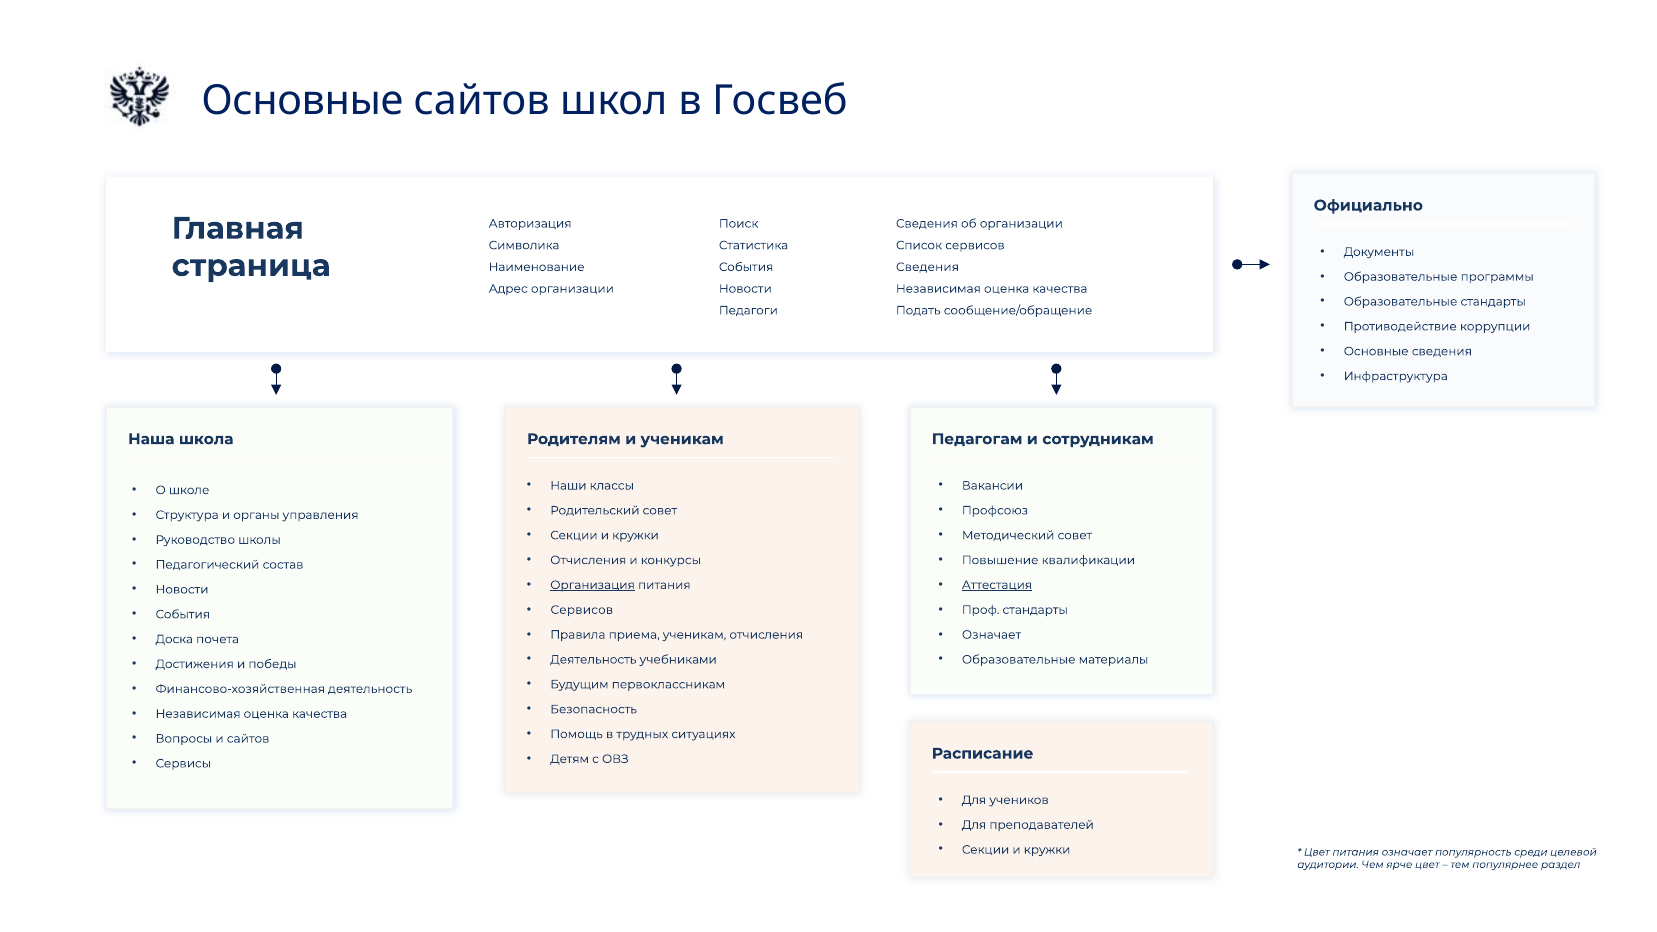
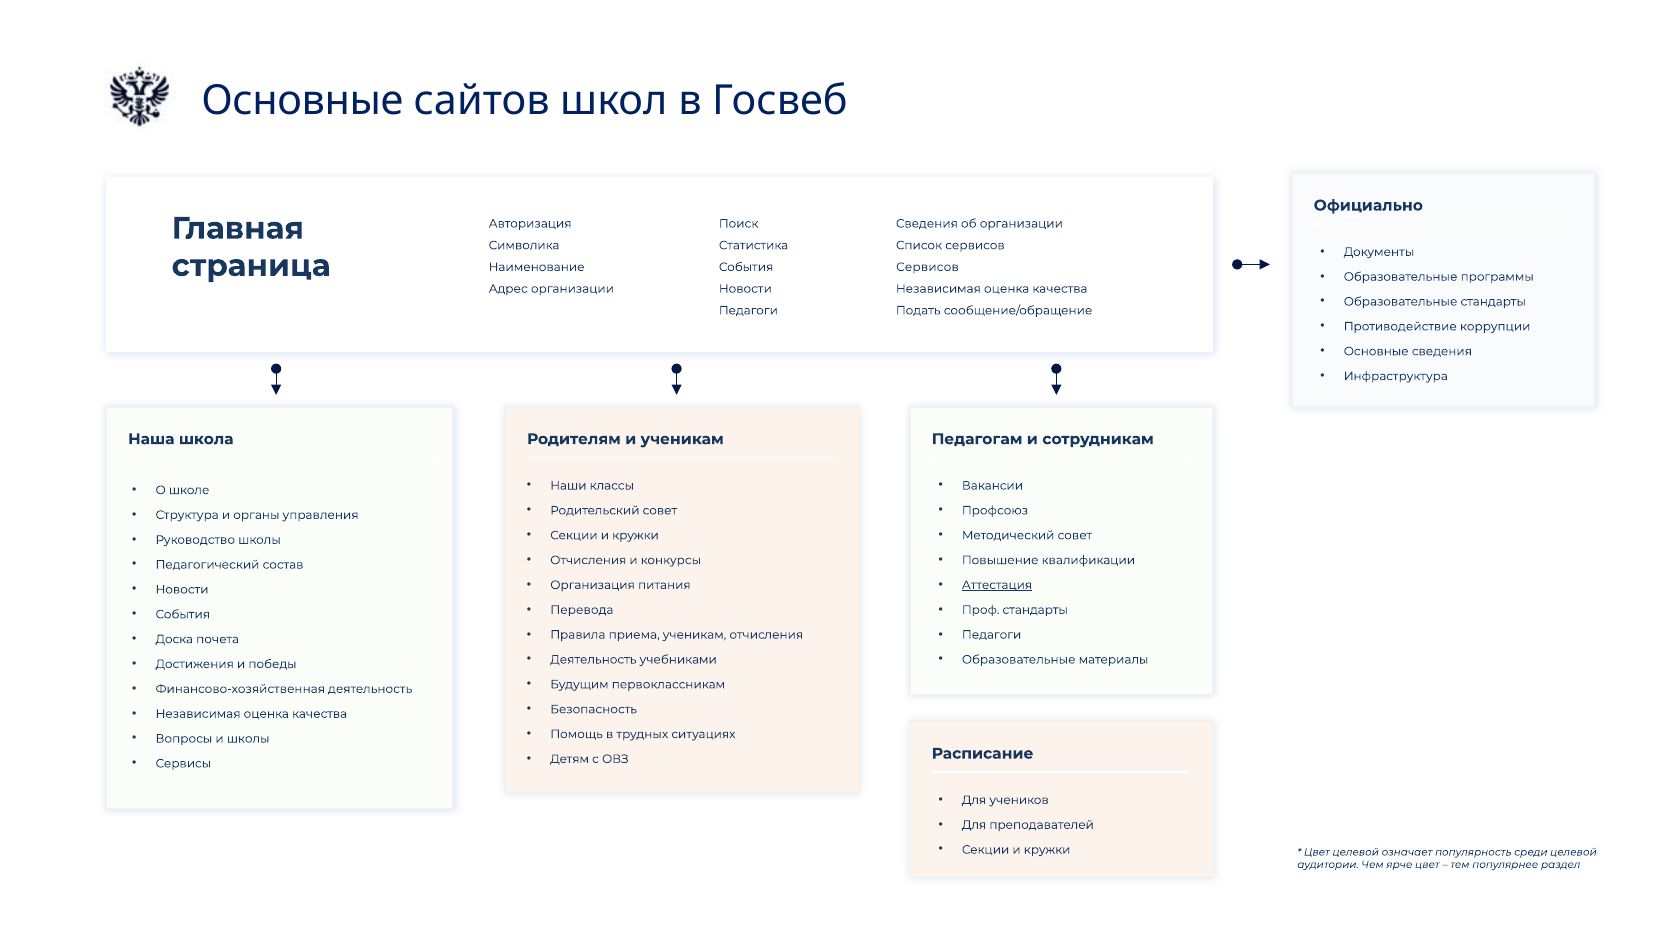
Сведения: Сведения -> Сервисов (927, 267)
Организация underline: present -> none (593, 585)
Сервисов: Сервисов -> Перевода (582, 610)
Означает: Означает -> Педагоги (992, 635)
и сайтов: сайтов -> школы (248, 739)
Цвет питания: питания -> целевой (1356, 852)
